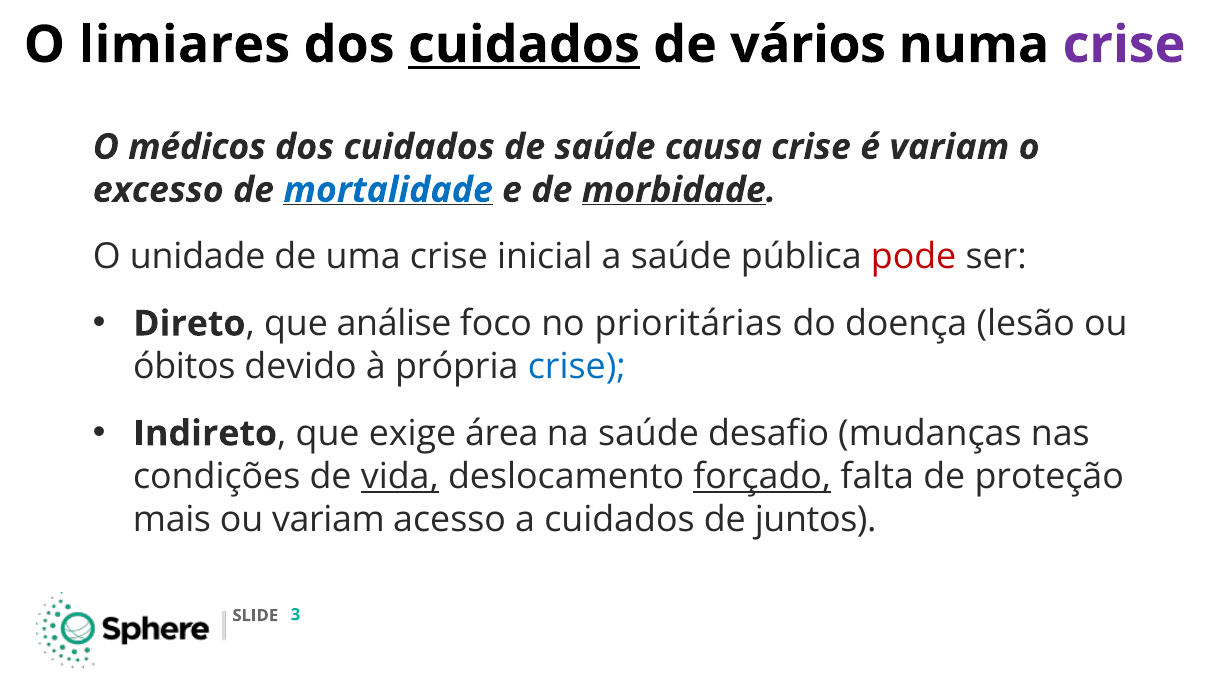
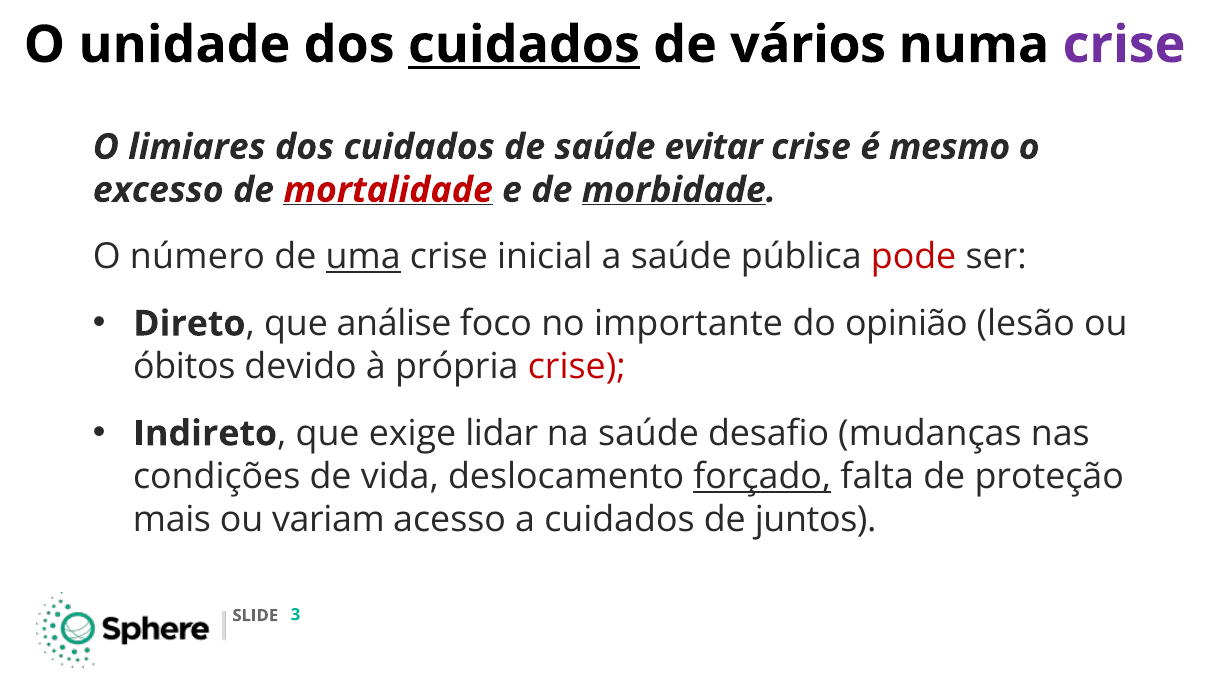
limiares: limiares -> unidade (184, 45)
médicos: médicos -> limiares (197, 147)
causa: causa -> evitar (713, 147)
é variam: variam -> mesmo (950, 147)
mortalidade colour: blue -> red (388, 190)
unidade: unidade -> número (197, 257)
uma underline: none -> present (363, 257)
prioritárias: prioritárias -> importante (689, 324)
doença: doença -> opinião (906, 324)
crise colour: blue -> red (577, 367)
área: área -> lidar (502, 433)
vida underline: present -> none (400, 476)
